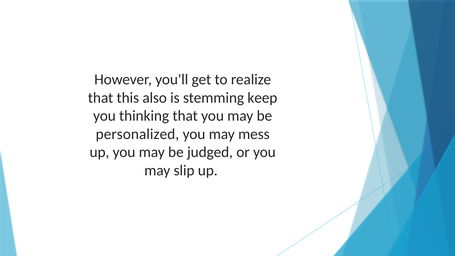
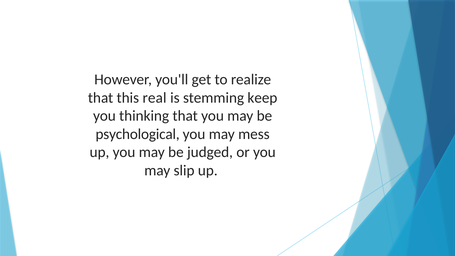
also: also -> real (155, 98)
personalized: personalized -> psychological (138, 134)
